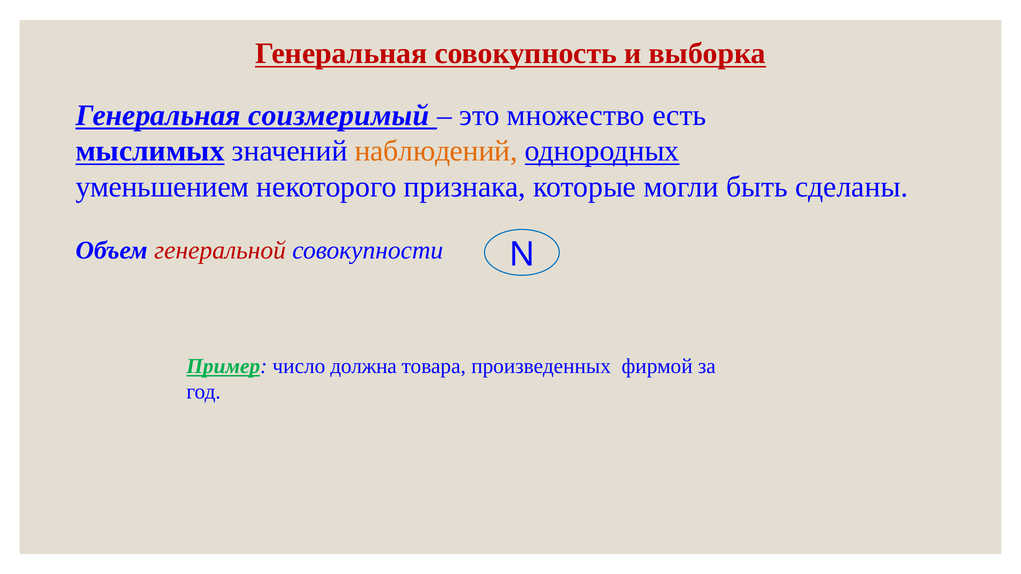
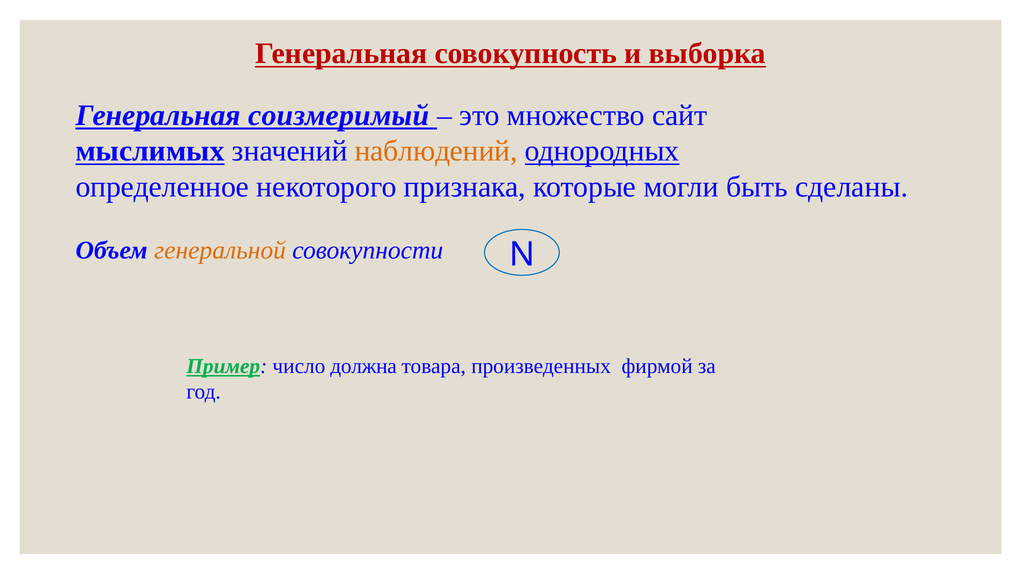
есть: есть -> сайт (680, 115)
уменьшением: уменьшением -> определенное (162, 187)
генеральной colour: red -> orange (220, 250)
